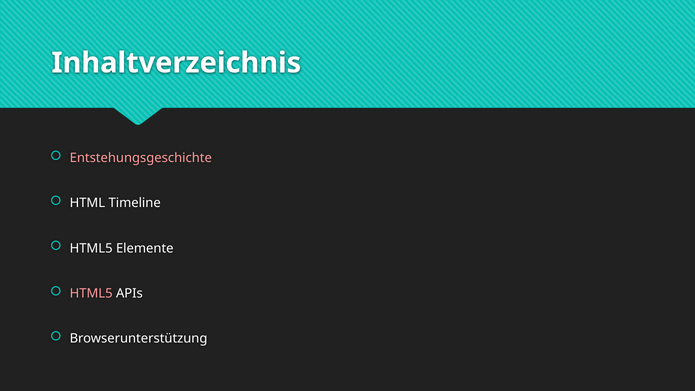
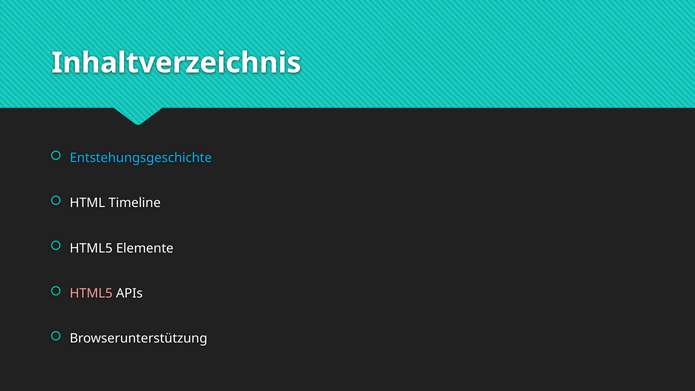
Entstehungsgeschichte colour: pink -> light blue (141, 158)
